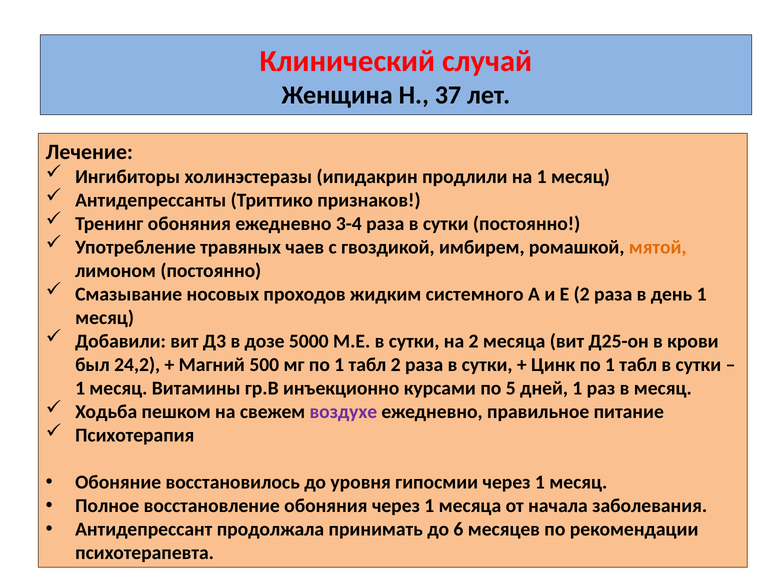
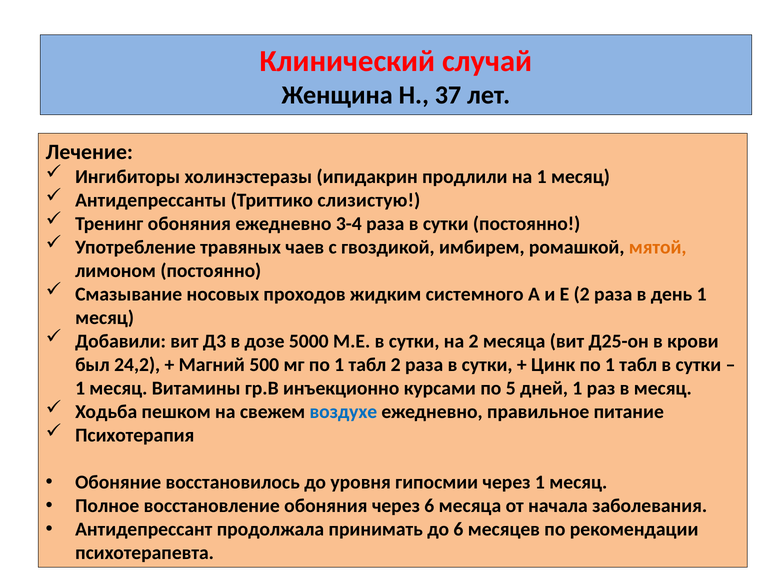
признаков: признаков -> слизистую (369, 200)
воздухе colour: purple -> blue (343, 412)
обоняния через 1: 1 -> 6 (429, 506)
